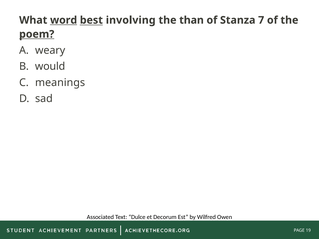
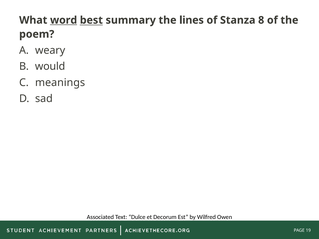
involving: involving -> summary (131, 20)
than: than -> lines (192, 20)
7: 7 -> 8 (261, 20)
poem underline: present -> none (37, 34)
